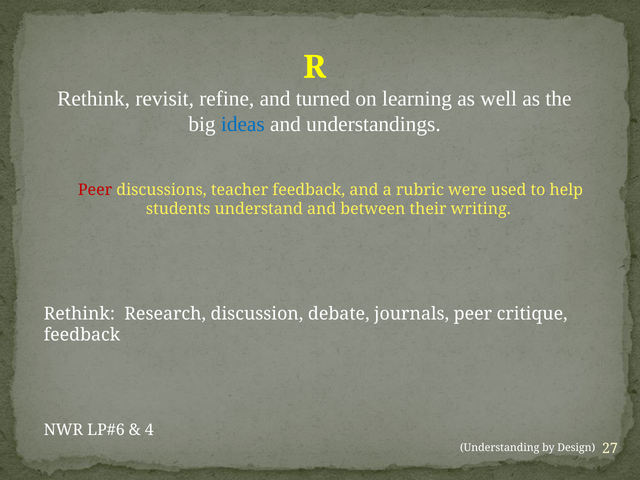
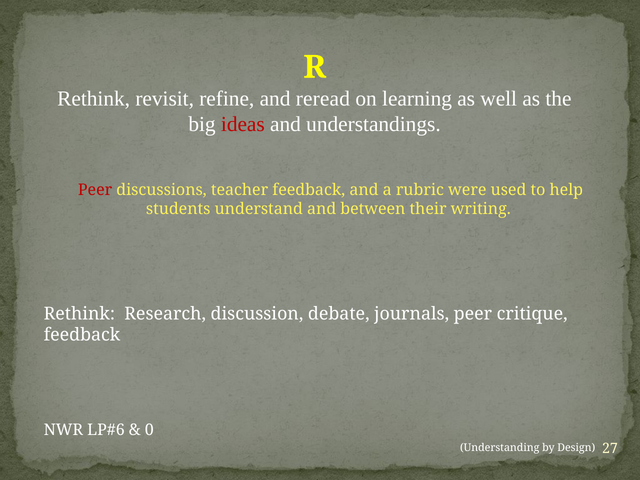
turned: turned -> reread (323, 98)
ideas colour: blue -> red (243, 124)
4: 4 -> 0 (149, 430)
